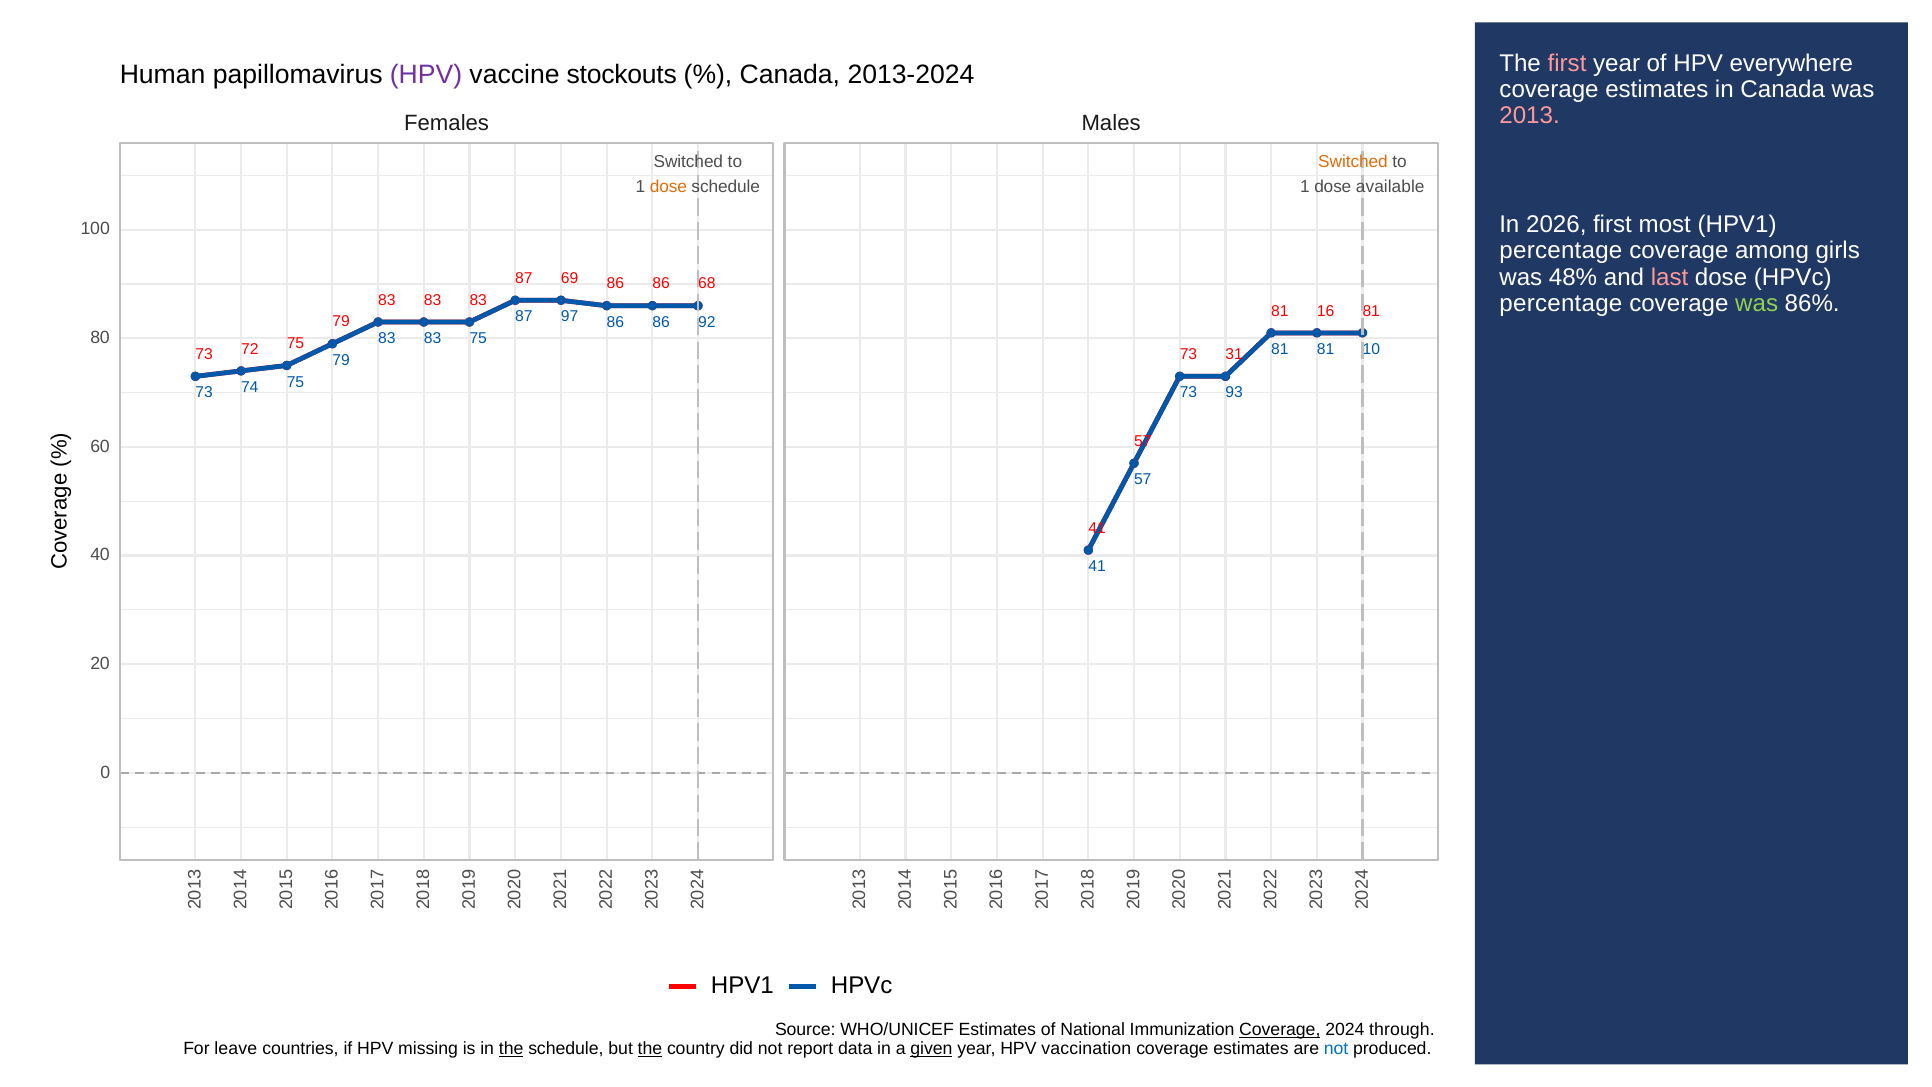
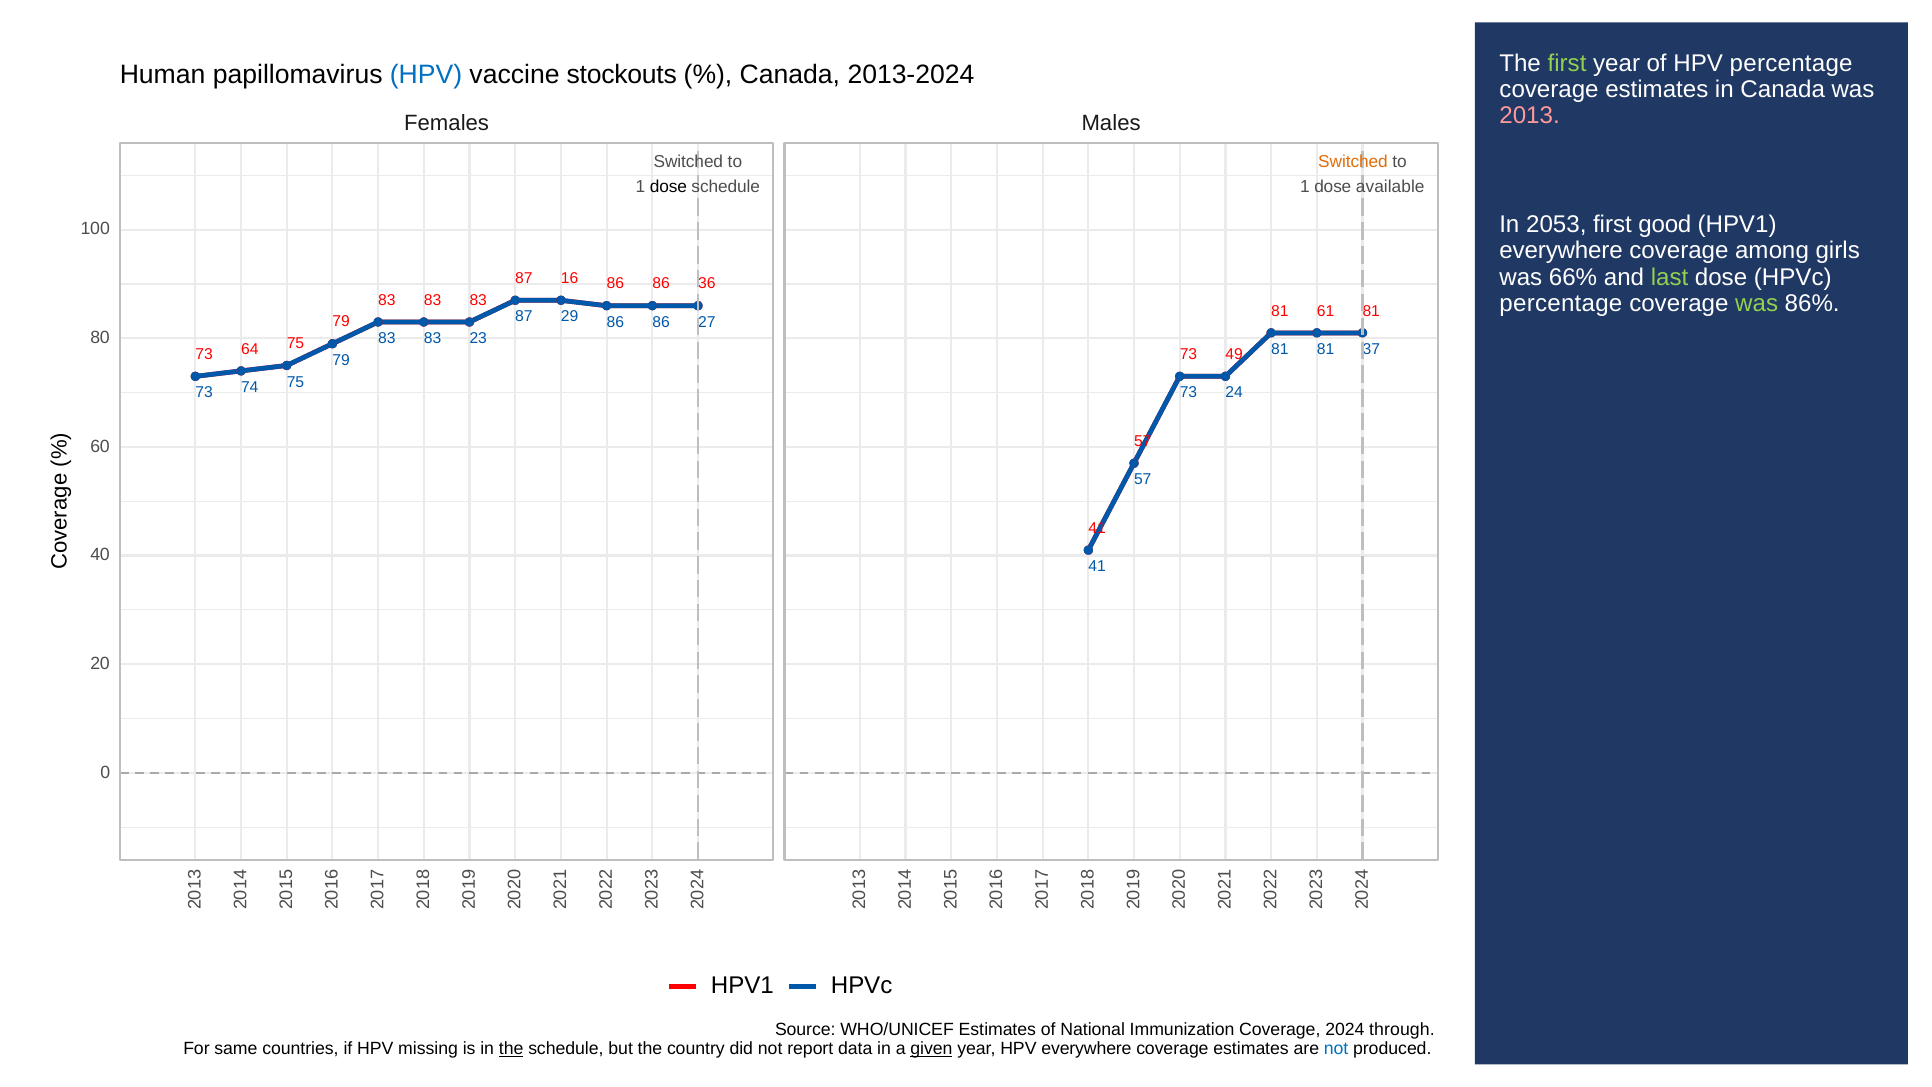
first colour: pink -> light green (1567, 64)
HPV everywhere: everywhere -> percentage (1791, 64)
HPV colour: purple -> blue (426, 75)
dose colour: orange -> black (668, 187)
2026: 2026 -> 2053 (1556, 225)
most: most -> good (1665, 225)
percentage: percentage -> everywhere (1561, 251)
48%: 48% -> 66% (1573, 277)
last colour: pink -> light green (1670, 277)
69: 69 -> 16 (570, 278)
68: 68 -> 36 (707, 284)
16: 16 -> 61 (1326, 311)
97: 97 -> 29 (570, 317)
92: 92 -> 27 (707, 322)
83 75: 75 -> 23 (478, 338)
10: 10 -> 37 (1371, 349)
72: 72 -> 64 (250, 349)
31: 31 -> 49 (1234, 354)
93: 93 -> 24 (1234, 393)
Coverage underline: present -> none (1280, 1030)
leave: leave -> same (236, 1049)
the underline: present -> none (650, 1049)
HPV vaccination: vaccination -> everywhere (1086, 1049)
